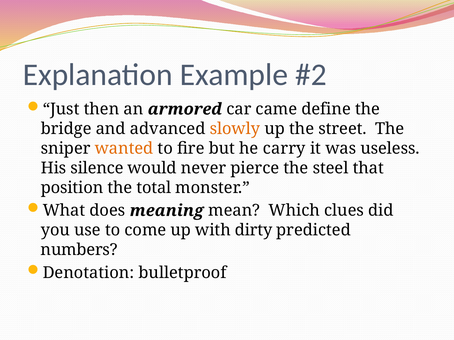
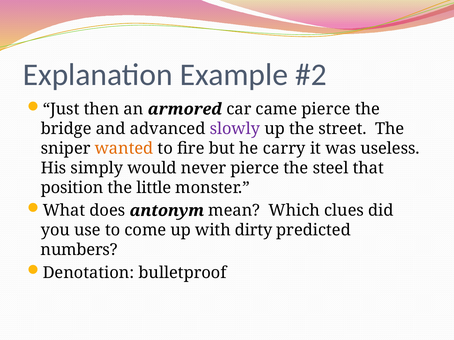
came define: define -> pierce (326, 109)
slowly colour: orange -> purple (235, 129)
silence: silence -> simply (97, 168)
total: total -> little (154, 188)
meaning: meaning -> antonym (167, 211)
